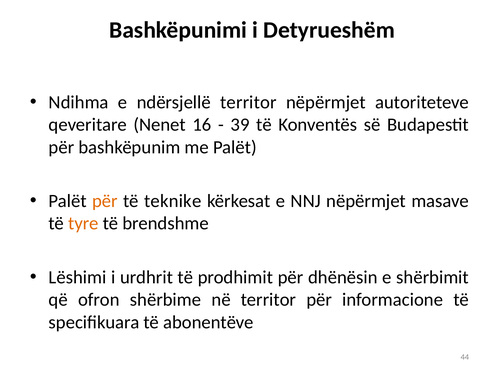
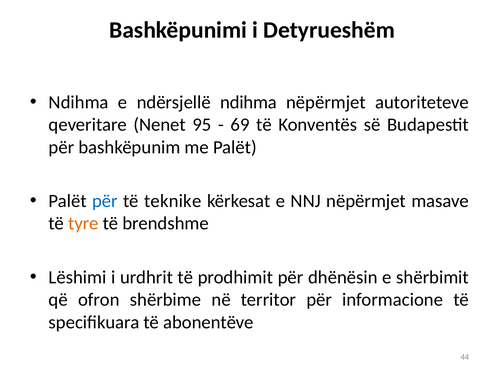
ndërsjellë territor: territor -> ndihma (249, 102)
16: 16 -> 95 (202, 125)
39: 39 -> 69 (240, 125)
për colour: orange -> blue (105, 201)
